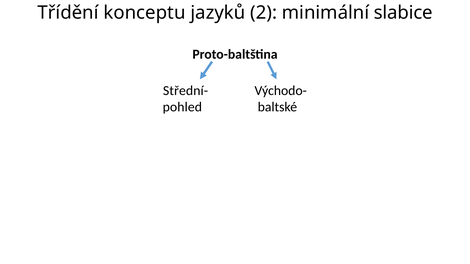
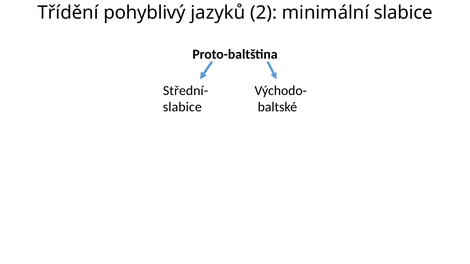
konceptu: konceptu -> pohyblivý (145, 13)
pohled: pohled -> slabice (182, 107)
